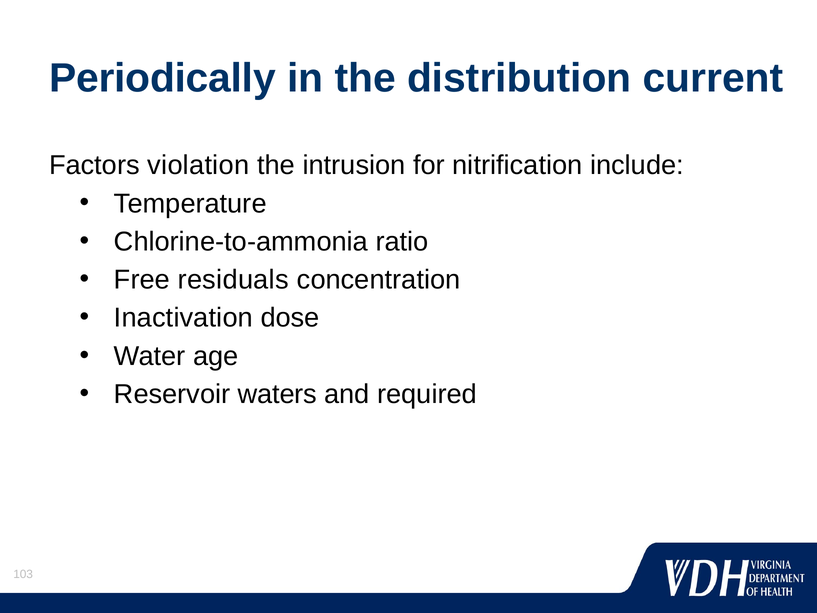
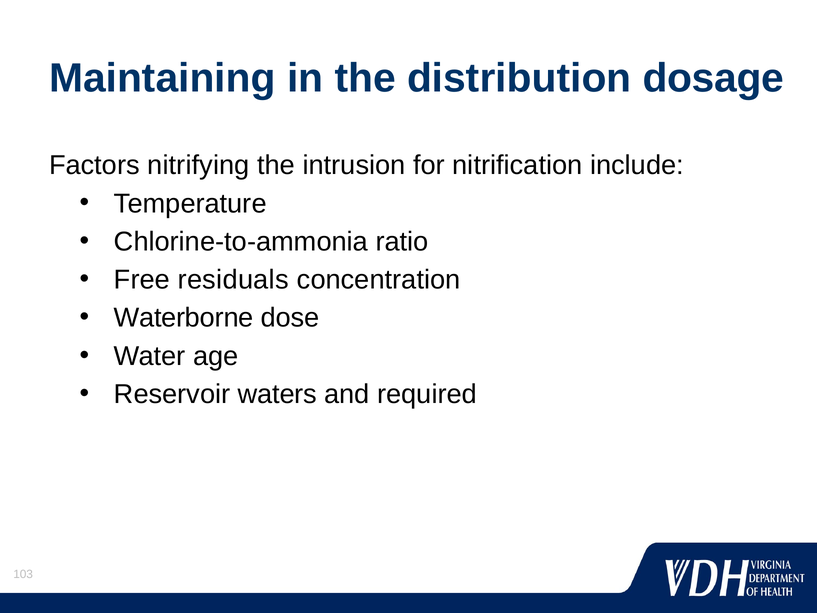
Periodically: Periodically -> Maintaining (162, 78)
current: current -> dosage (713, 78)
violation: violation -> nitrifying (198, 165)
Inactivation: Inactivation -> Waterborne (184, 318)
